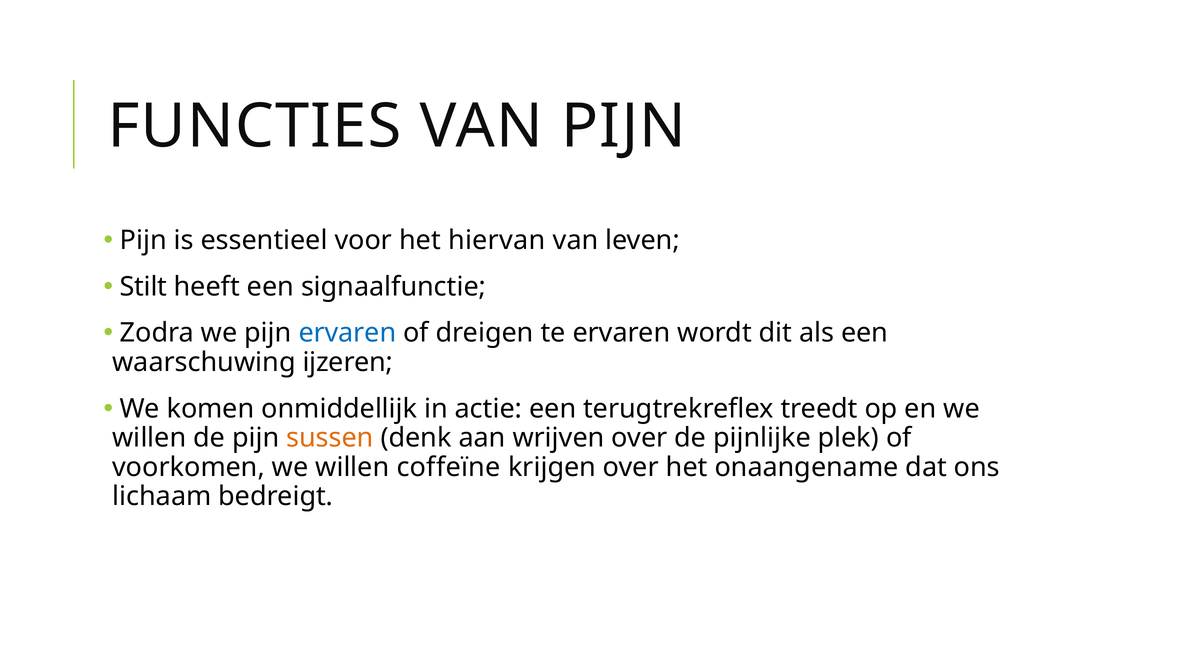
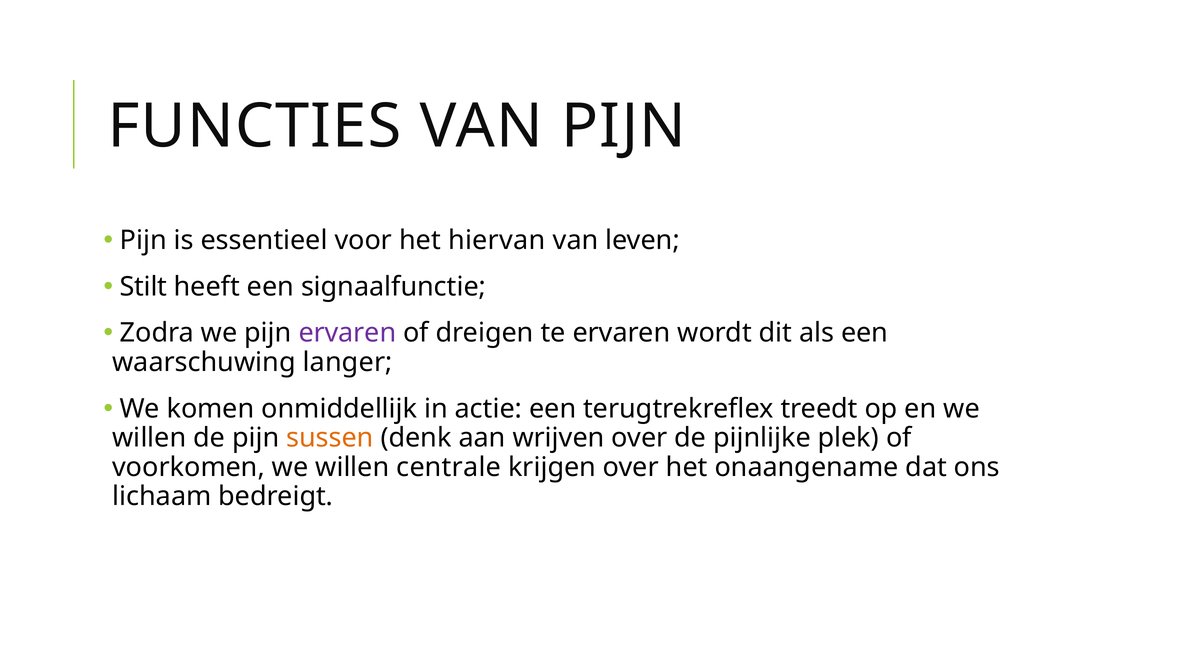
ervaren colour: blue -> purple (347, 333)
ijzeren: ijzeren -> langer (348, 362)
coffeïne: coffeïne -> centrale (449, 467)
